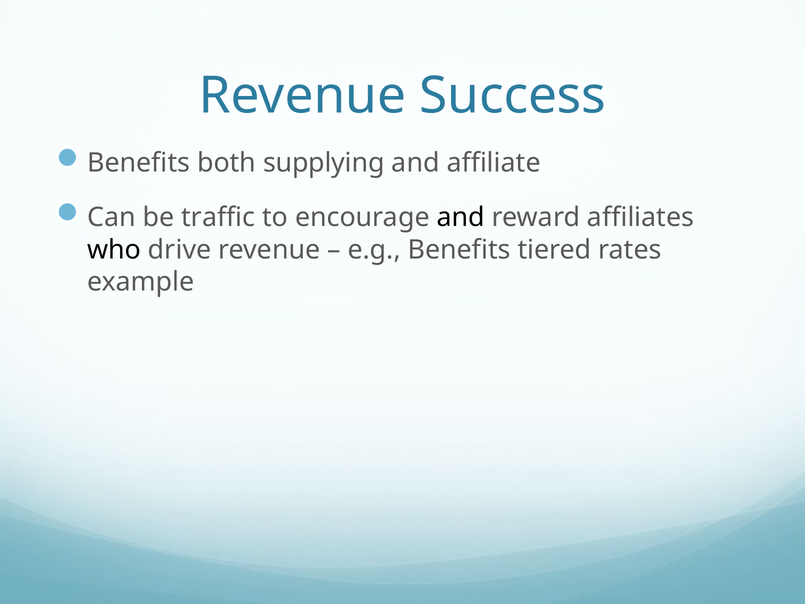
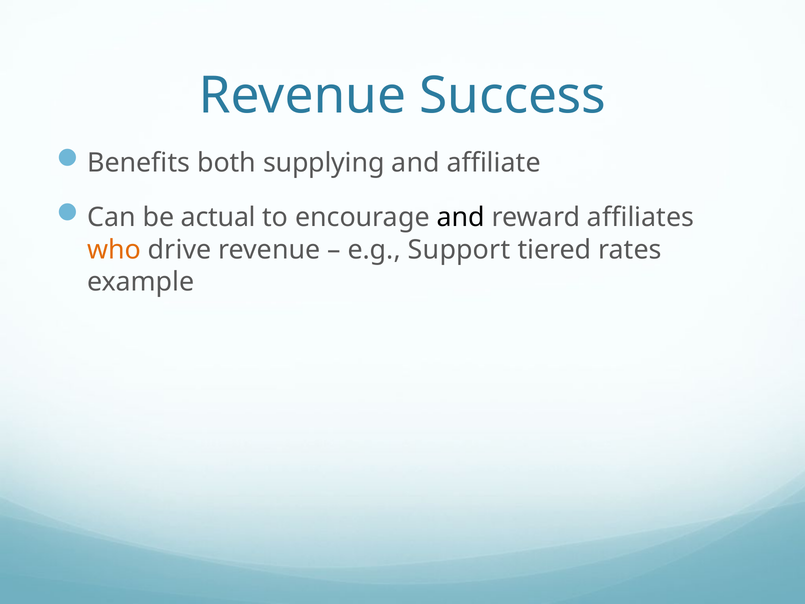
traffic: traffic -> actual (218, 217)
who colour: black -> orange (114, 250)
e.g Benefits: Benefits -> Support (459, 250)
